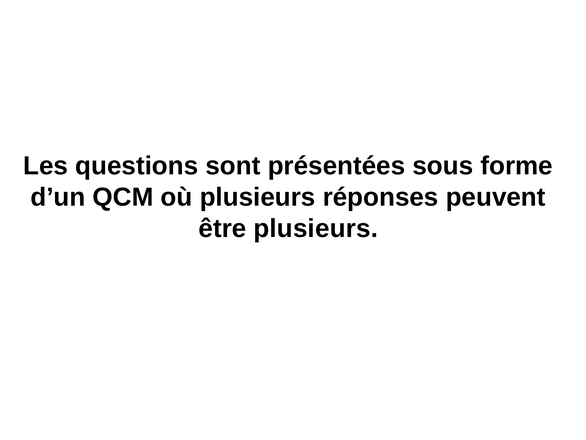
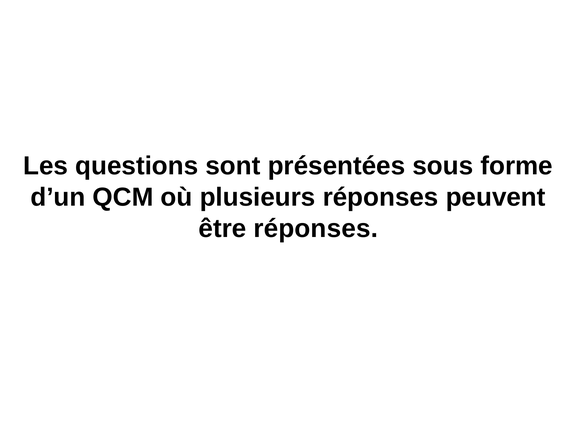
être plusieurs: plusieurs -> réponses (316, 228)
